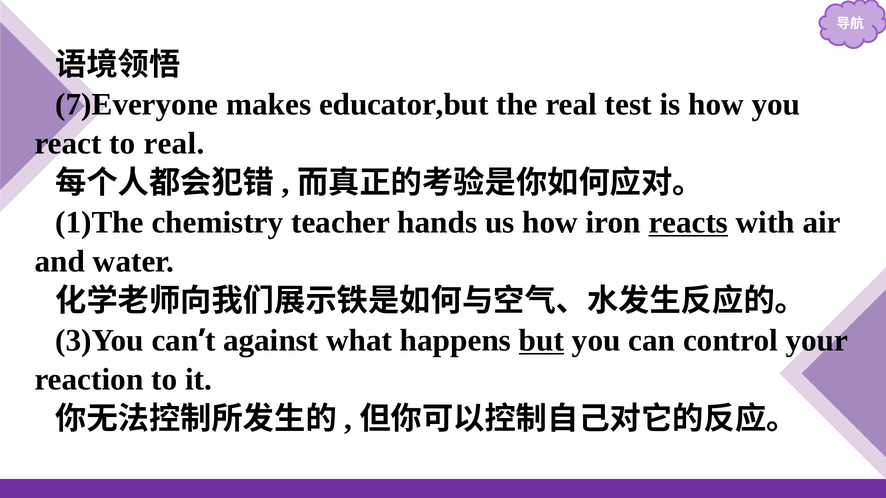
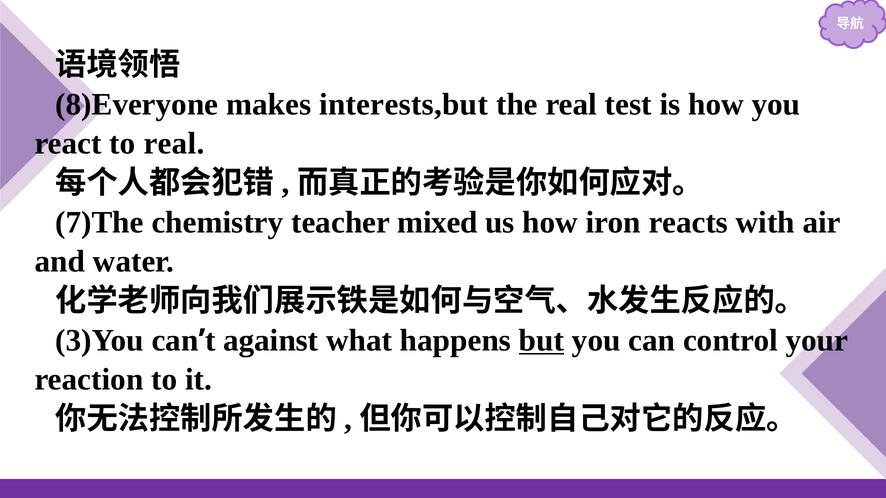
7)Everyone: 7)Everyone -> 8)Everyone (137, 104)
educator,but: educator,but -> interests,but (404, 104)
1)The: 1)The -> 7)The (99, 222)
hands: hands -> mixed (437, 222)
reacts underline: present -> none (688, 222)
